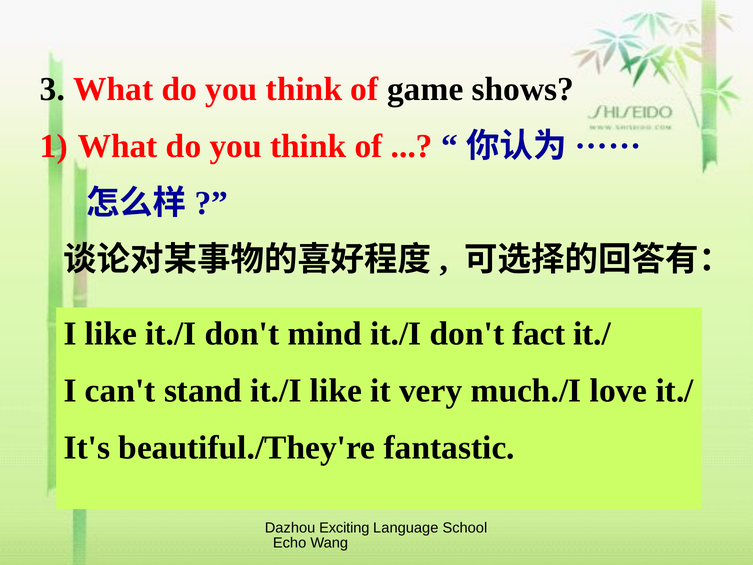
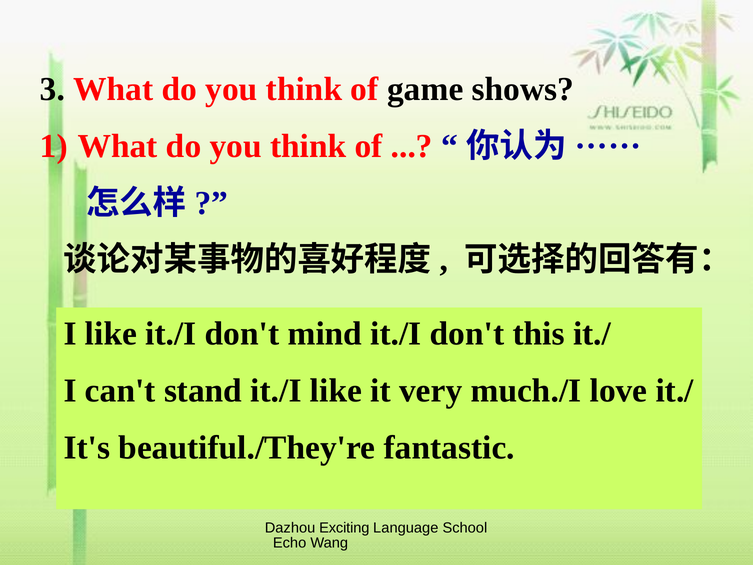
fact: fact -> this (539, 334)
